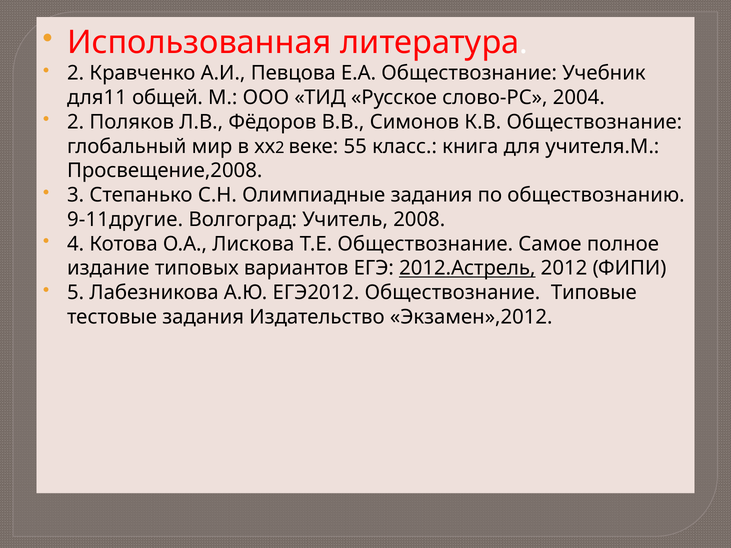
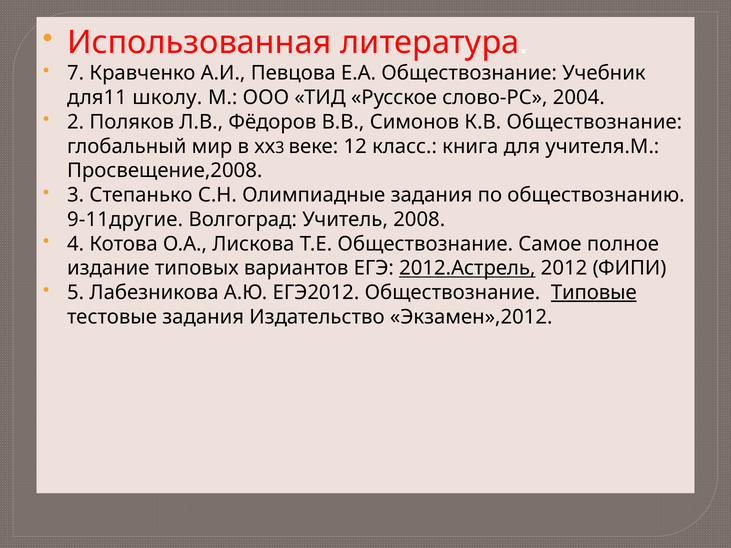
2: 2 -> 7 (76, 73)
общей: общей -> школу (167, 98)
2: 2 -> 3 (280, 148)
55: 55 -> 12 (355, 146)
Типовые underline: none -> present (594, 293)
